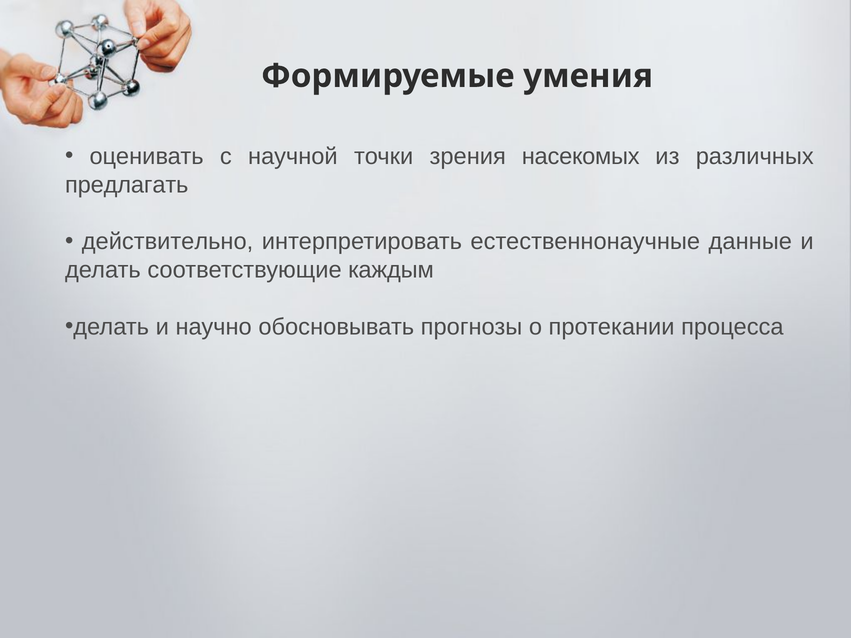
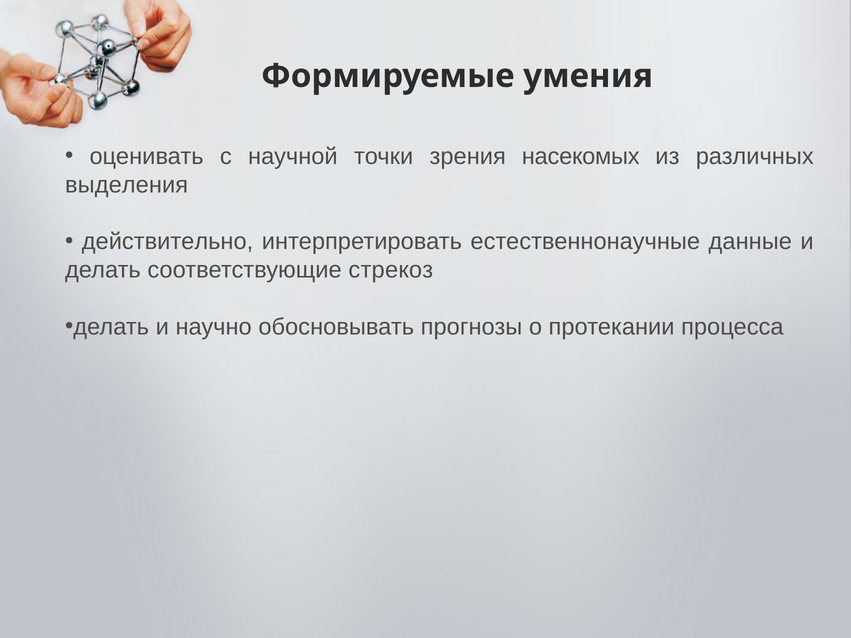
предлагать: предлагать -> выделения (127, 185)
каждым: каждым -> стрекоз (391, 270)
